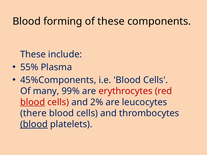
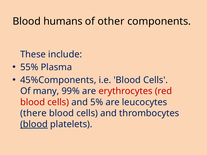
forming: forming -> humans (63, 21)
of these: these -> other (111, 21)
blood underline: present -> none (33, 102)
2%: 2% -> 5% (97, 102)
